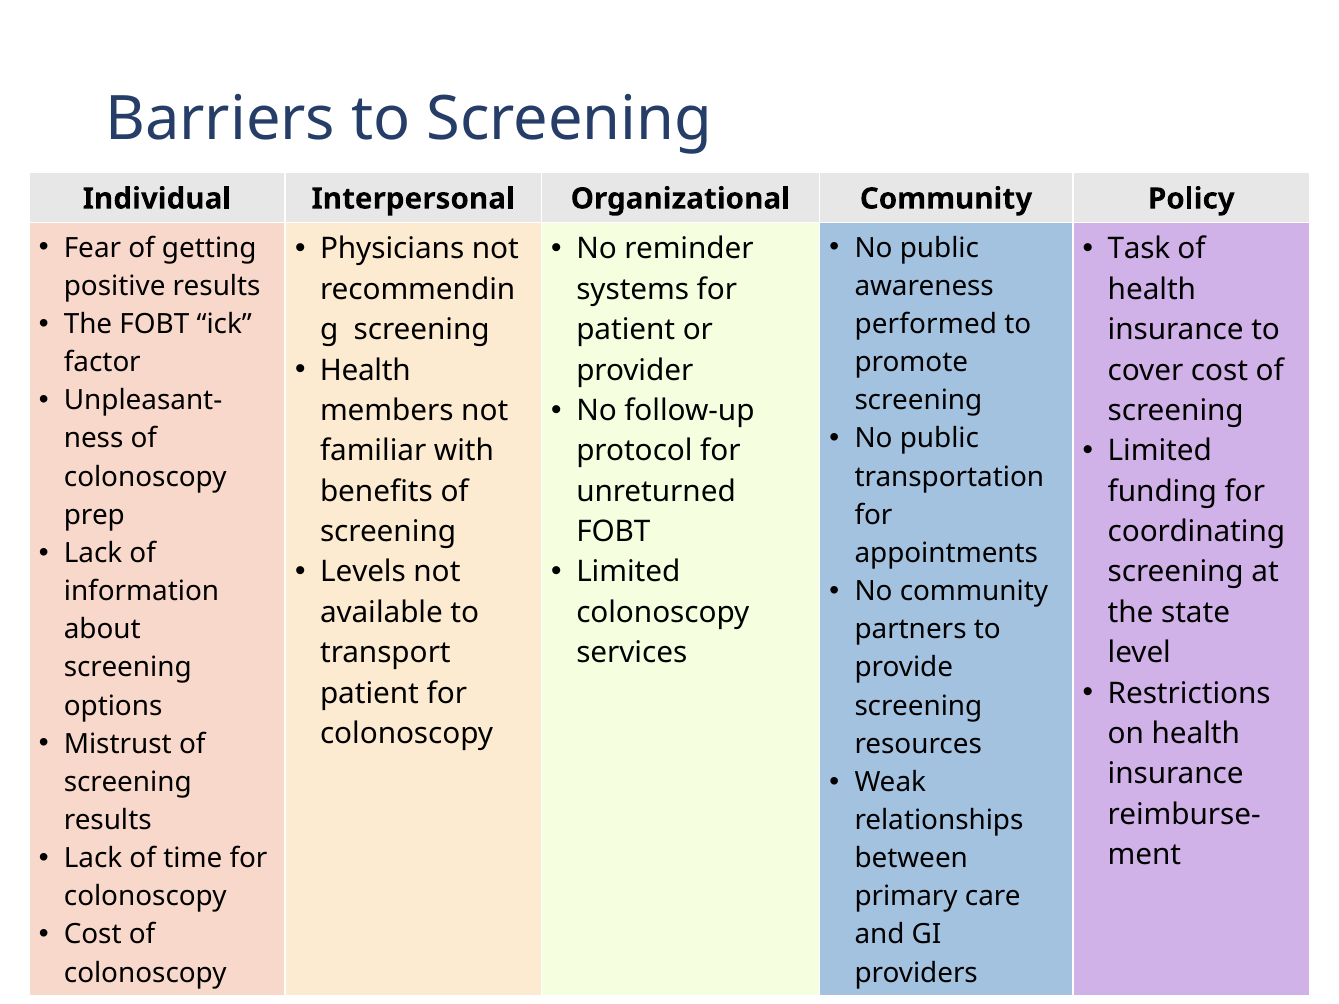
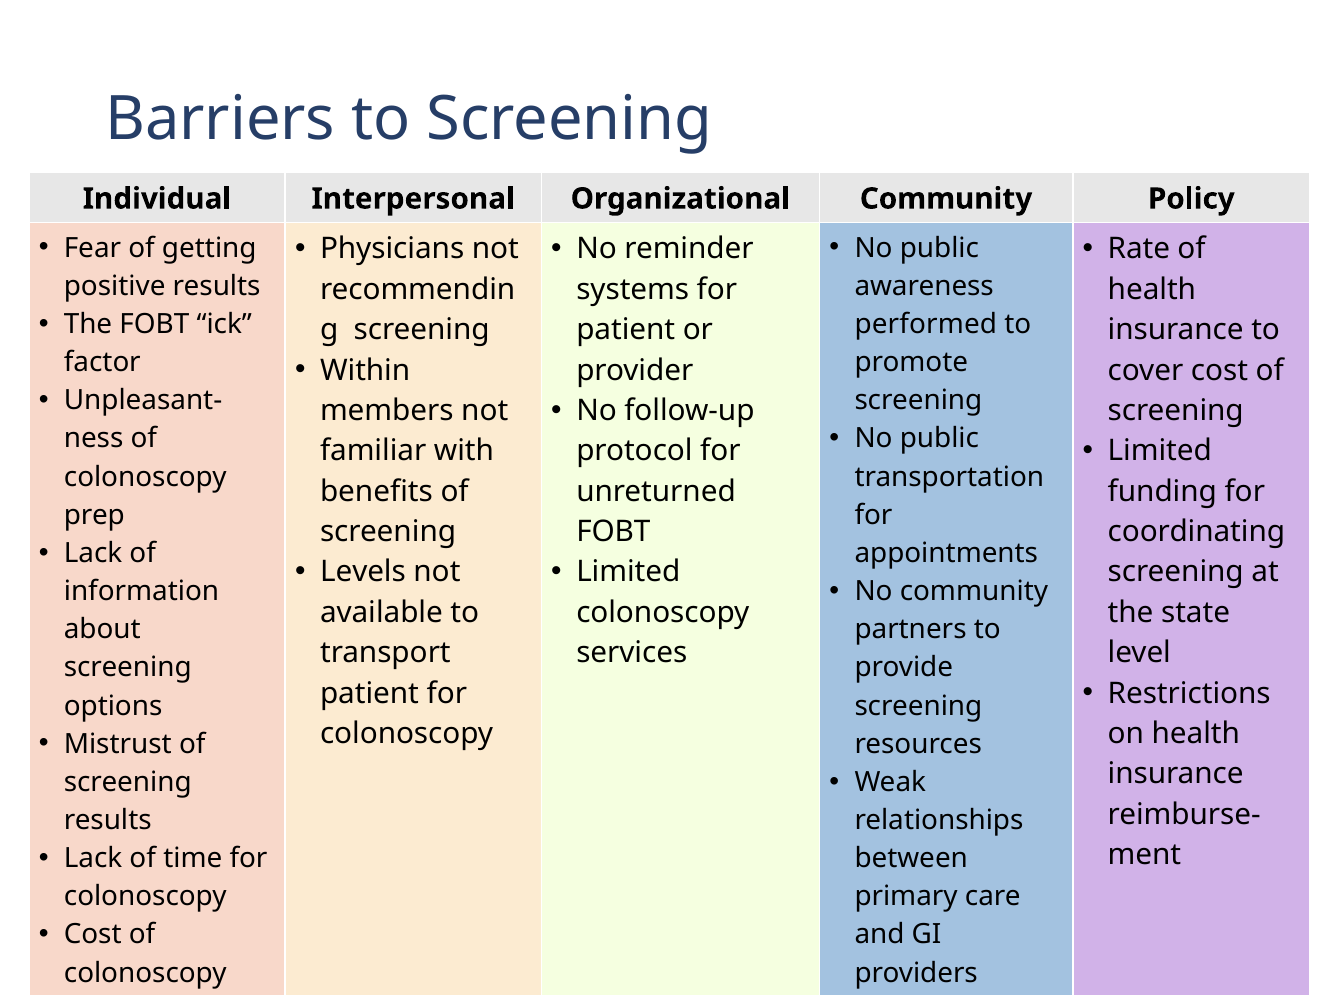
Task: Task -> Rate (1139, 249)
Health: Health -> Within (365, 370)
